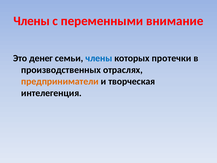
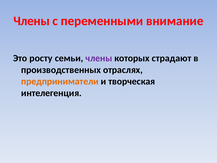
денег: денег -> росту (41, 58)
члены colour: blue -> purple (99, 58)
протечки: протечки -> страдают (172, 58)
